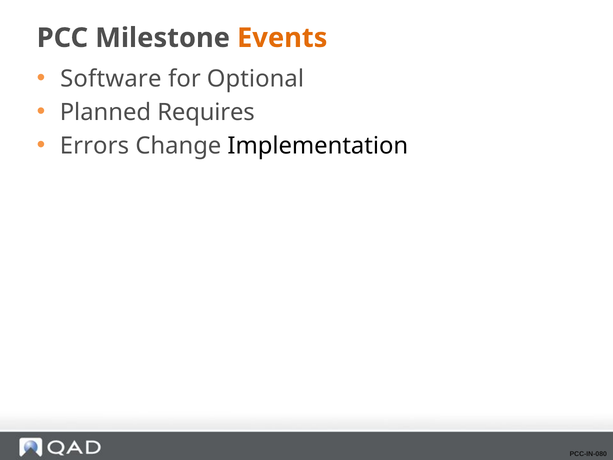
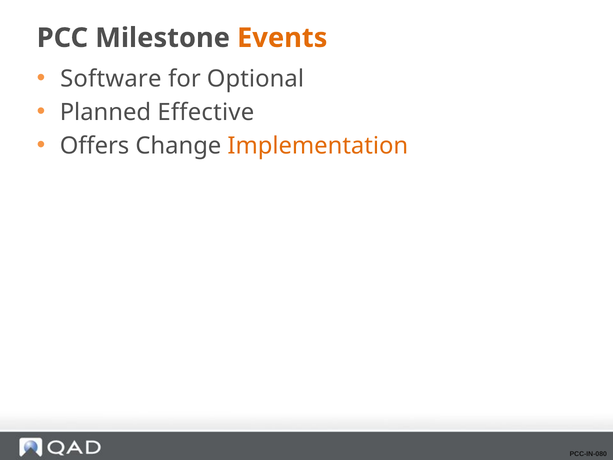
Requires: Requires -> Effective (206, 112)
Errors: Errors -> Offers (95, 146)
Implementation colour: black -> orange (318, 146)
